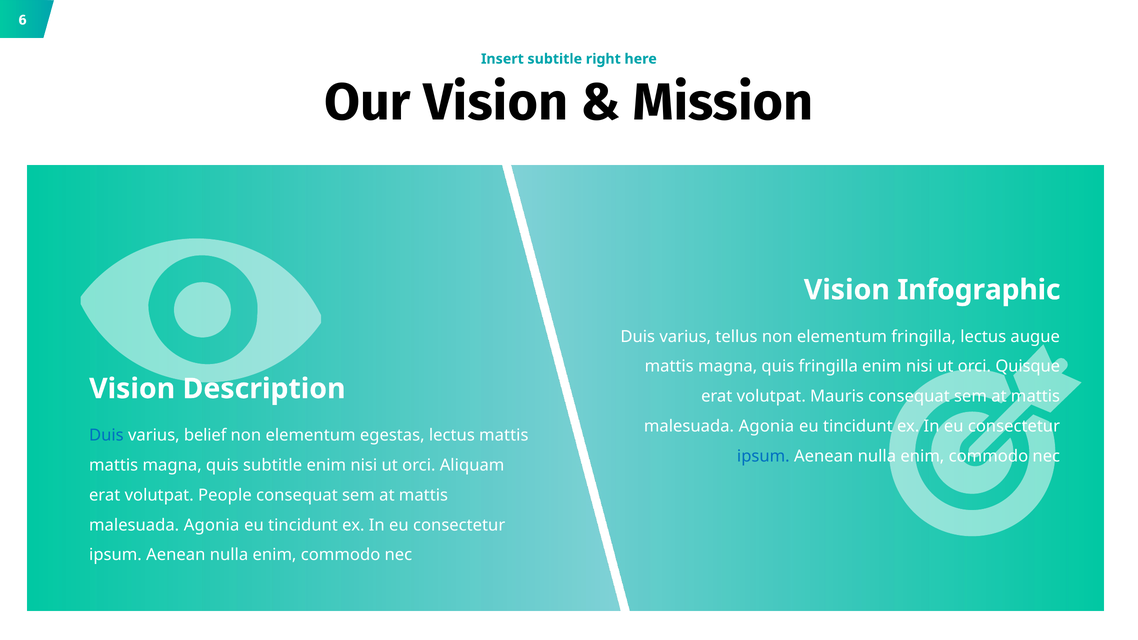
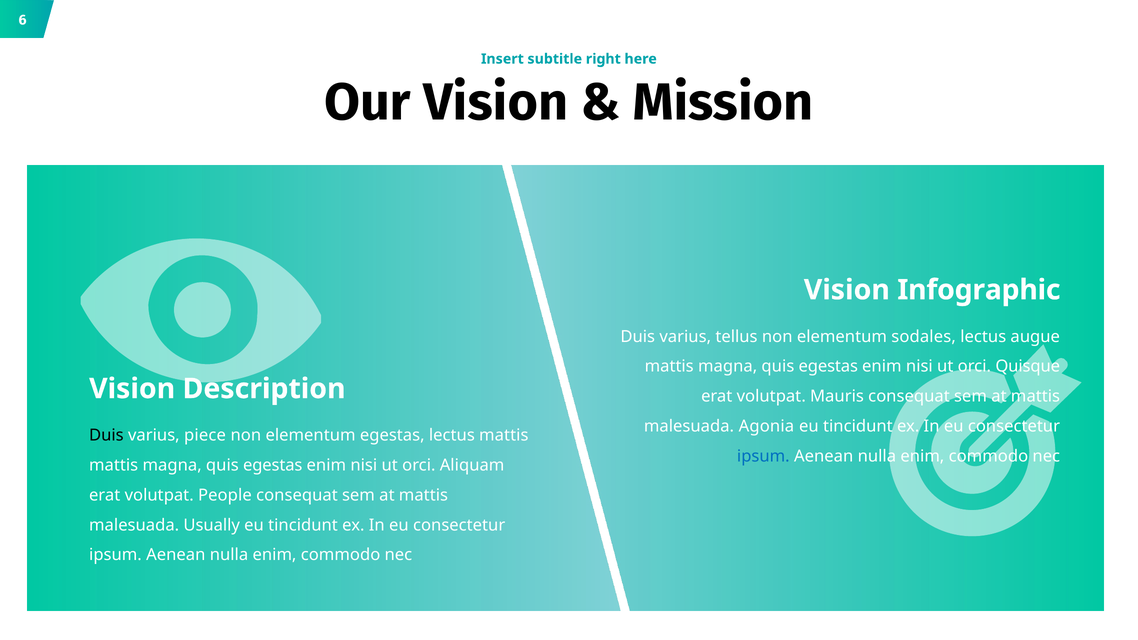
elementum fringilla: fringilla -> sodales (924, 337)
fringilla: fringilla -> egestas (828, 367)
Duis colour: blue -> black (106, 436)
belief: belief -> piece (205, 436)
subtitle: subtitle -> egestas (273, 465)
Agonia: Agonia -> Usually (212, 525)
